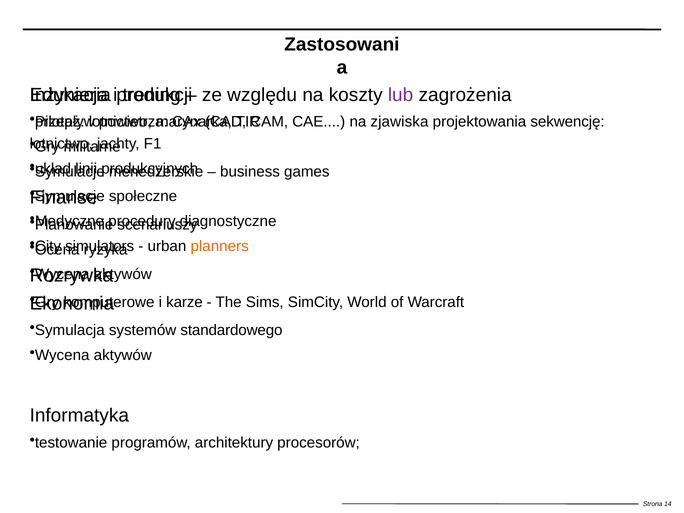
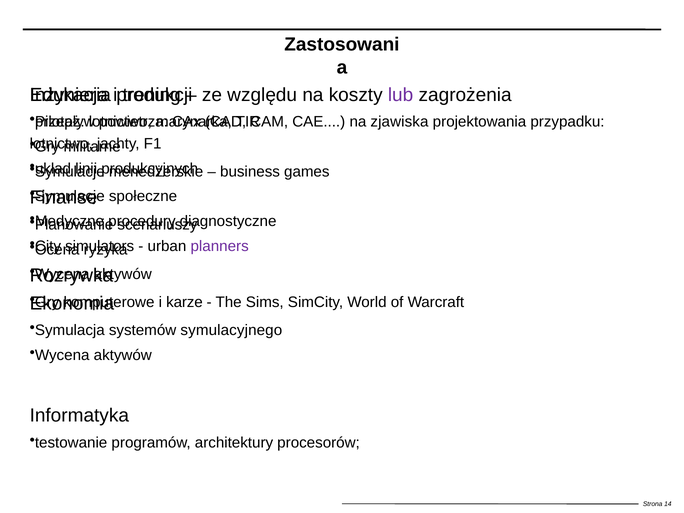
sekwencję: sekwencję -> przypadku (567, 122)
planners colour: orange -> purple (220, 246)
standardowego: standardowego -> symulacyjnego (231, 330)
